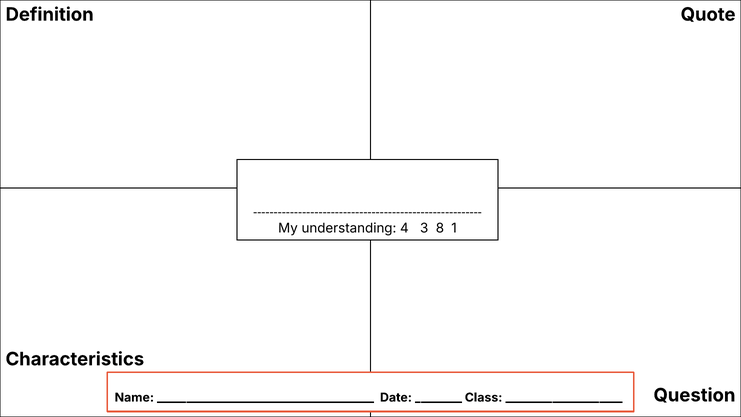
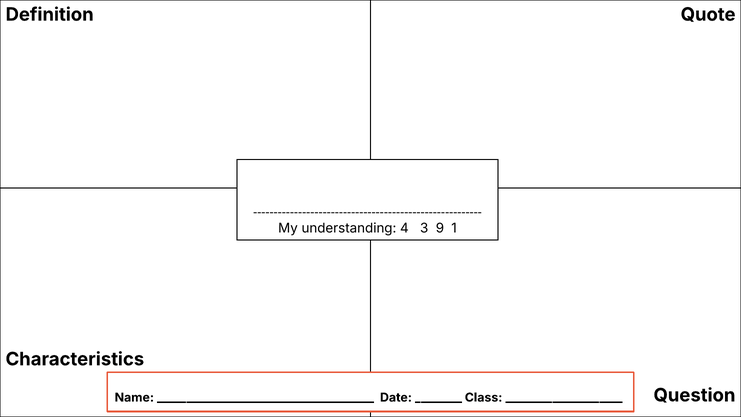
8: 8 -> 9 (440, 228)
